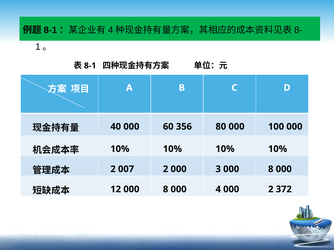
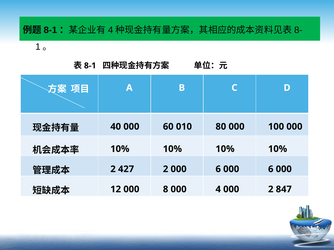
356: 356 -> 010 (184, 127)
007: 007 -> 427 (126, 169)
2 000 3: 3 -> 6 (218, 169)
8: 8 -> 6 (271, 169)
372: 372 -> 847 (284, 190)
